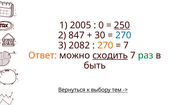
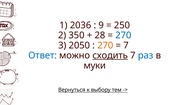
2005: 2005 -> 2036 (81, 25)
0: 0 -> 9 (101, 25)
250 underline: present -> none (122, 25)
847: 847 -> 350 (76, 35)
30: 30 -> 28 (100, 35)
2082: 2082 -> 2050 (79, 45)
Ответ colour: orange -> blue (43, 55)
раз colour: green -> blue (146, 55)
быть: быть -> муки (95, 65)
